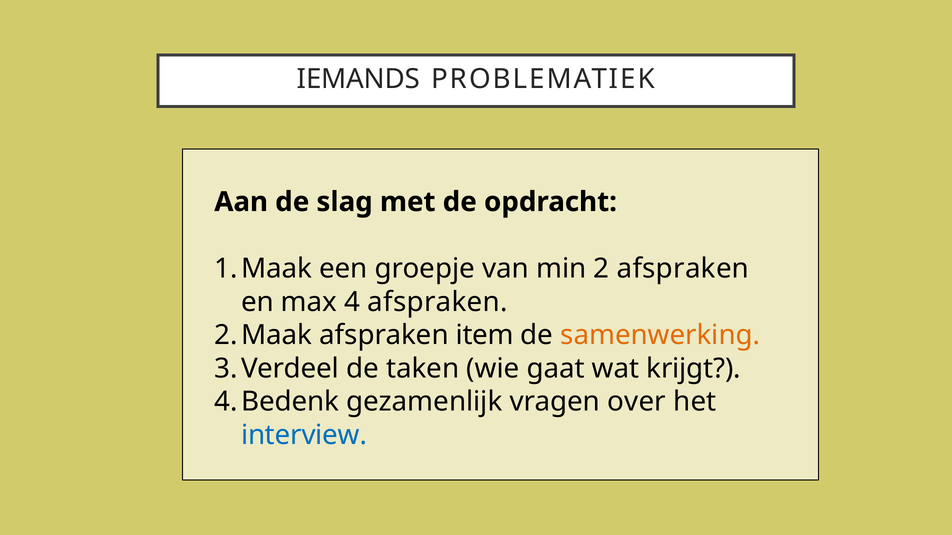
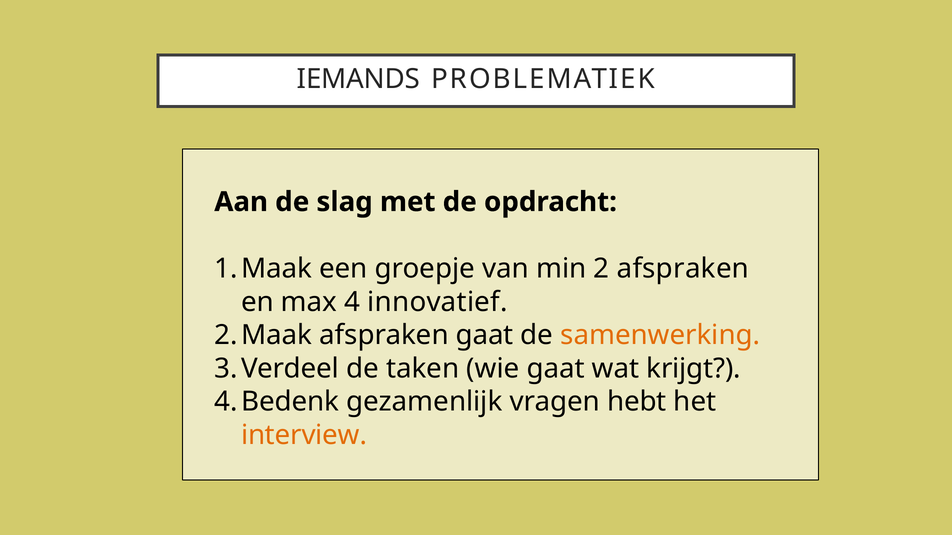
4 afspraken: afspraken -> innovatief (437, 302)
afspraken item: item -> gaat (485, 335)
over: over -> hebt (637, 402)
interview colour: blue -> orange (304, 435)
